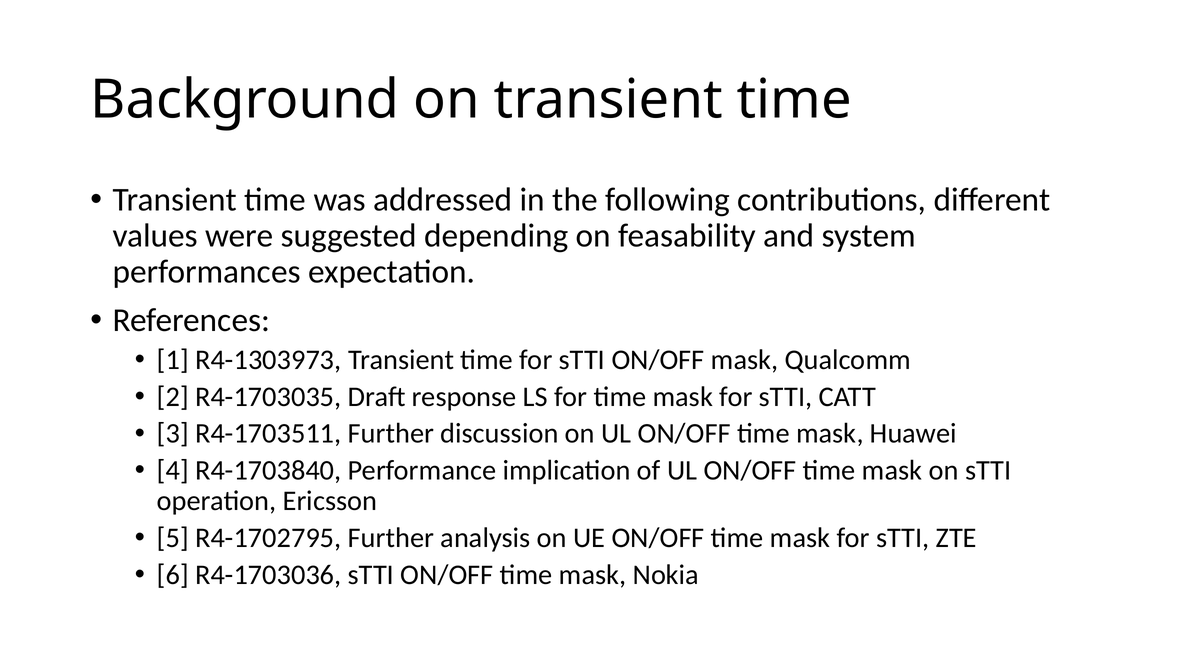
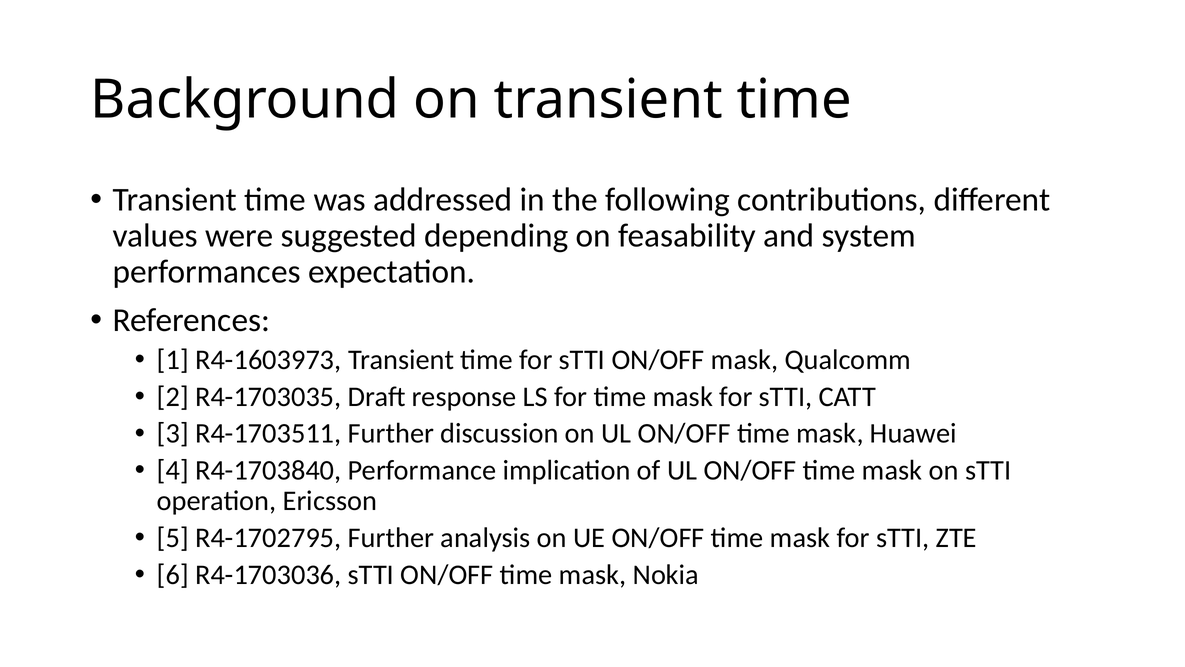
R4-1303973: R4-1303973 -> R4-1603973 (268, 360)
